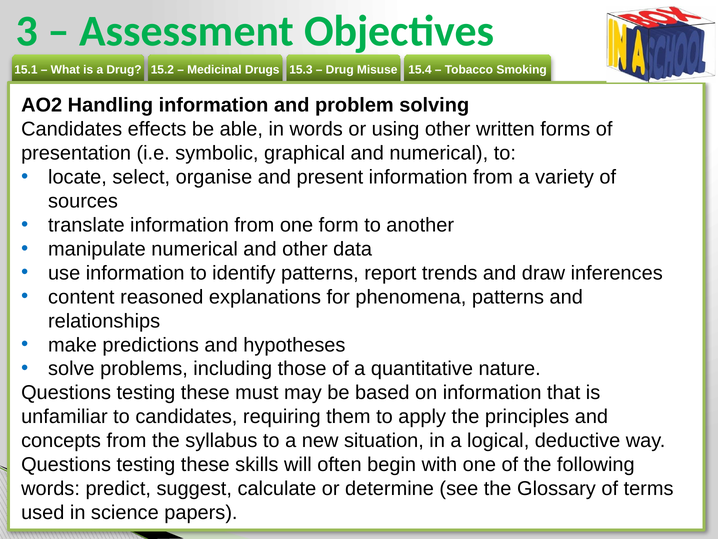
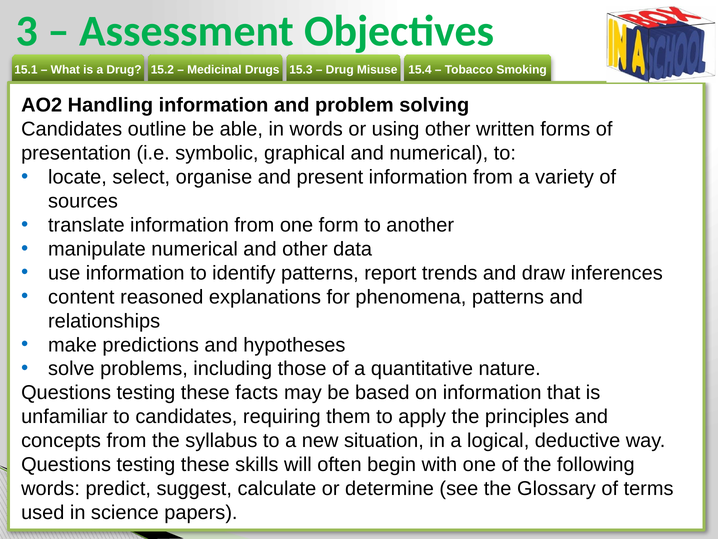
effects: effects -> outline (157, 129)
must: must -> facts (257, 392)
